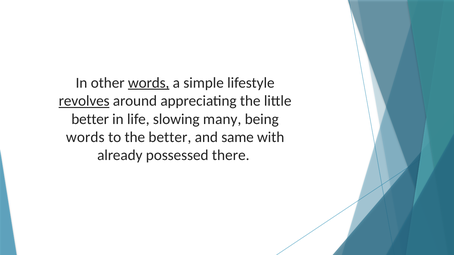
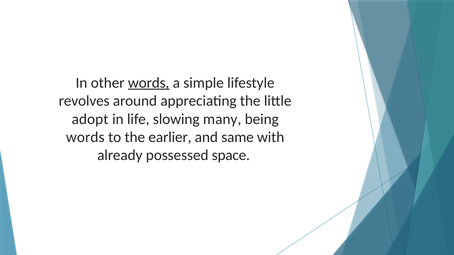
revolves underline: present -> none (84, 101)
better: better -> adopt (90, 119)
the better: better -> earlier (170, 137)
there: there -> space (231, 156)
